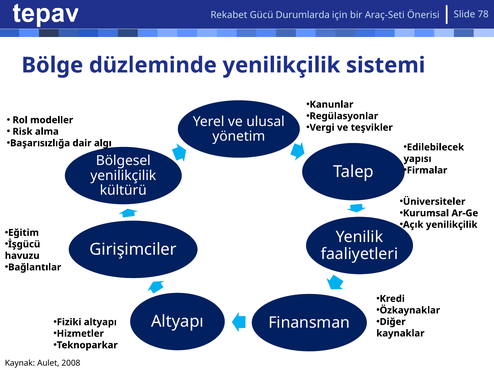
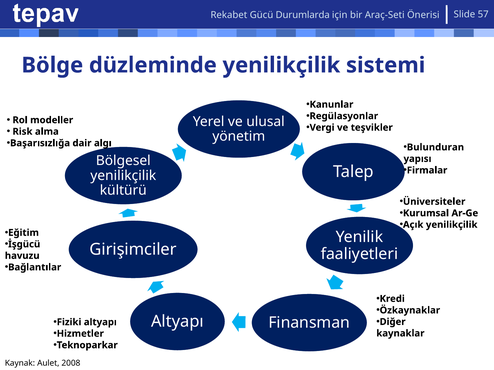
78: 78 -> 57 (483, 14)
Edilebilecek: Edilebilecek -> Bulunduran (435, 147)
